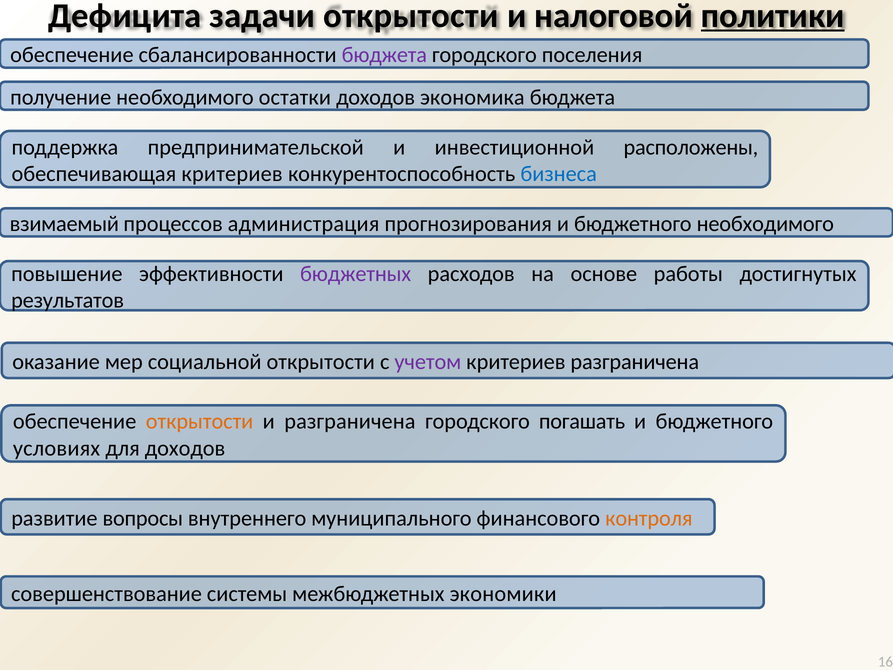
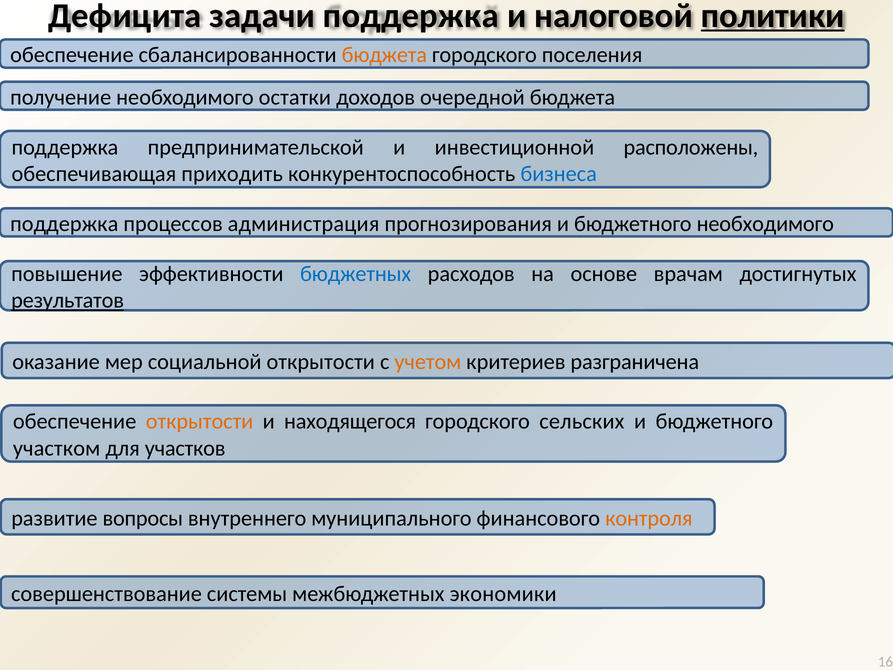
задачи открытости: открытости -> поддержка (411, 16)
бюджета colour: purple -> orange (384, 55)
экономика: экономика -> очередной (472, 97)
обеспечивающая критериев: критериев -> приходить (232, 174)
взимаемый: взимаемый -> поддержка (64, 224)
бюджетных colour: purple -> blue (356, 274)
работы: работы -> врачам (688, 274)
результатов underline: none -> present (68, 300)
учетом colour: purple -> orange (428, 362)
и разграничена: разграничена -> находящегося (350, 421)
погашать: погашать -> сельских (582, 421)
условиях: условиях -> участком (57, 448)
для доходов: доходов -> участков (185, 448)
